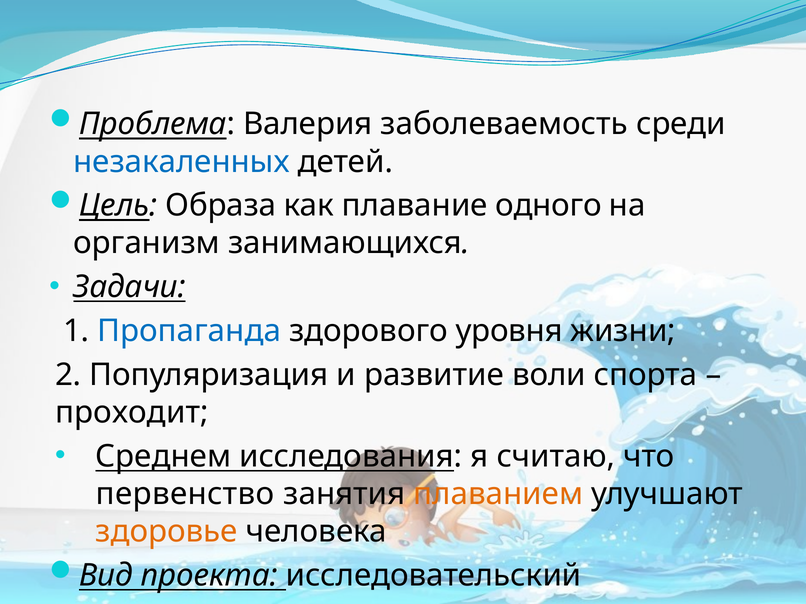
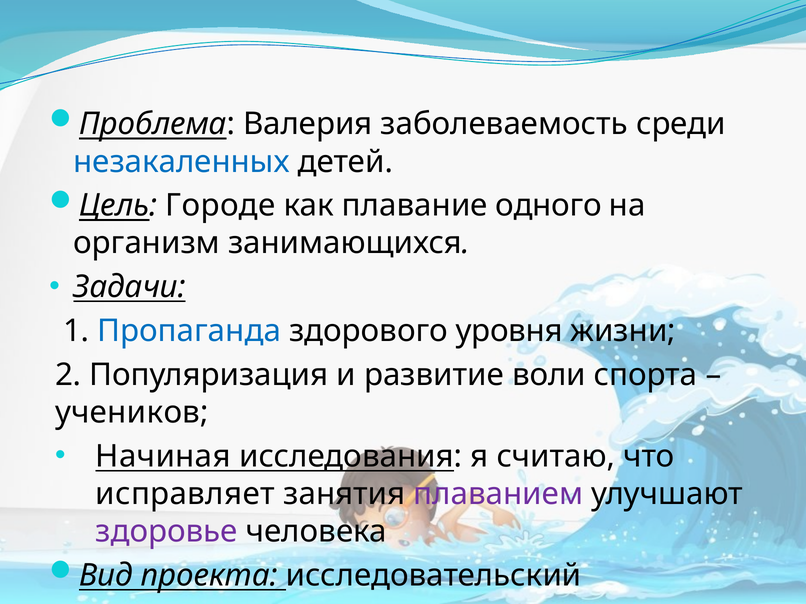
Образа: Образа -> Городе (220, 206)
проходит: проходит -> учеников (132, 413)
Среднем: Среднем -> Начиная (163, 457)
первенство: первенство -> исправляет (185, 494)
плаванием colour: orange -> purple (498, 494)
здоровье colour: orange -> purple (167, 532)
